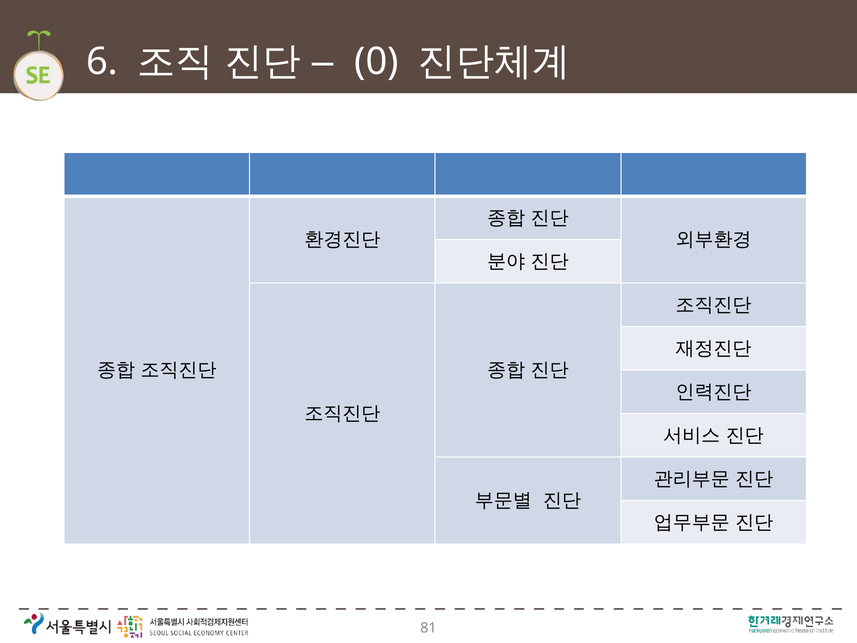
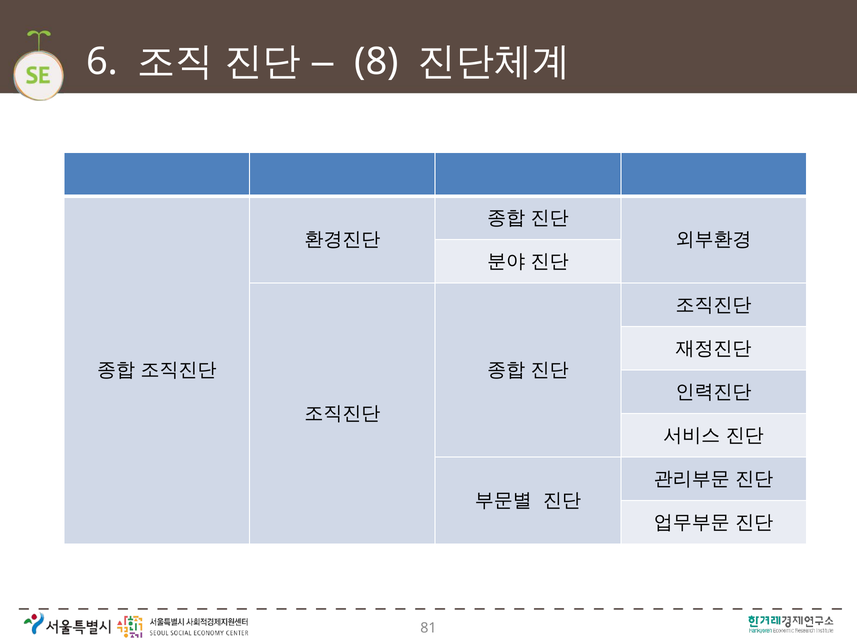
0: 0 -> 8 (377, 61)
